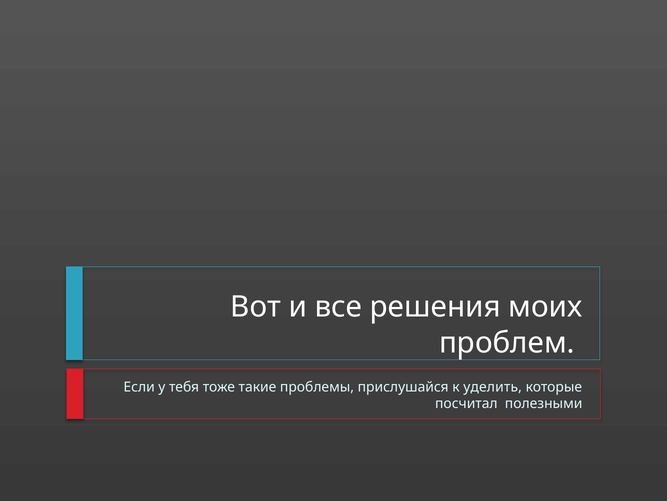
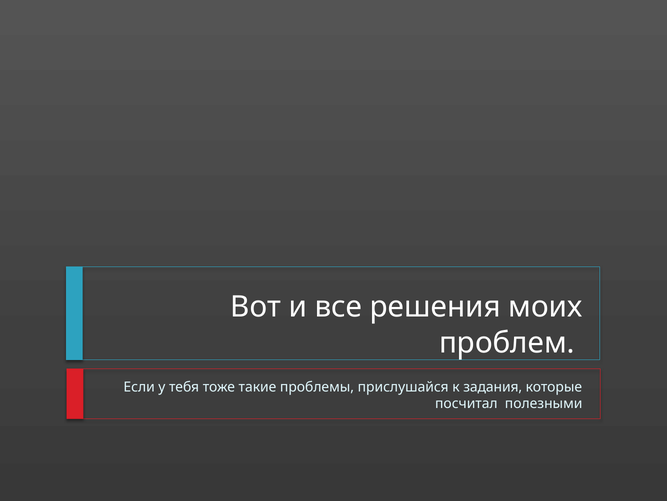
уделить: уделить -> задания (493, 386)
